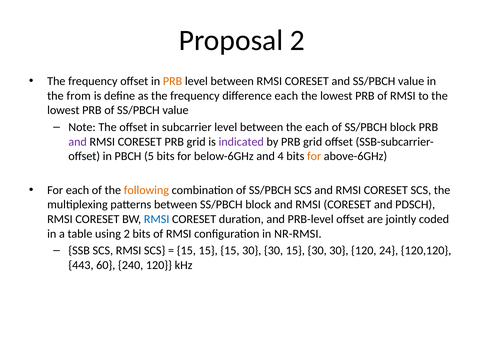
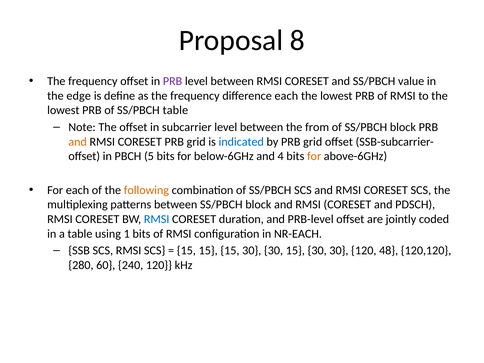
Proposal 2: 2 -> 8 (297, 40)
PRB colour: orange -> purple (173, 81)
from: from -> edge (79, 96)
of SS/PBCH value: value -> table (175, 110)
the each: each -> from (317, 127)
and colour: purple -> orange (78, 142)
indicated colour: purple -> blue (241, 142)
using 2: 2 -> 1 (127, 234)
NR-RMSI: NR-RMSI -> NR-EACH (298, 234)
24: 24 -> 48 (389, 251)
443: 443 -> 280 (81, 265)
